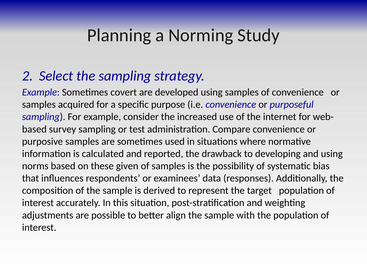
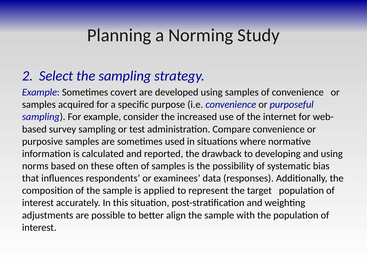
given: given -> often (127, 166)
derived: derived -> applied (159, 190)
